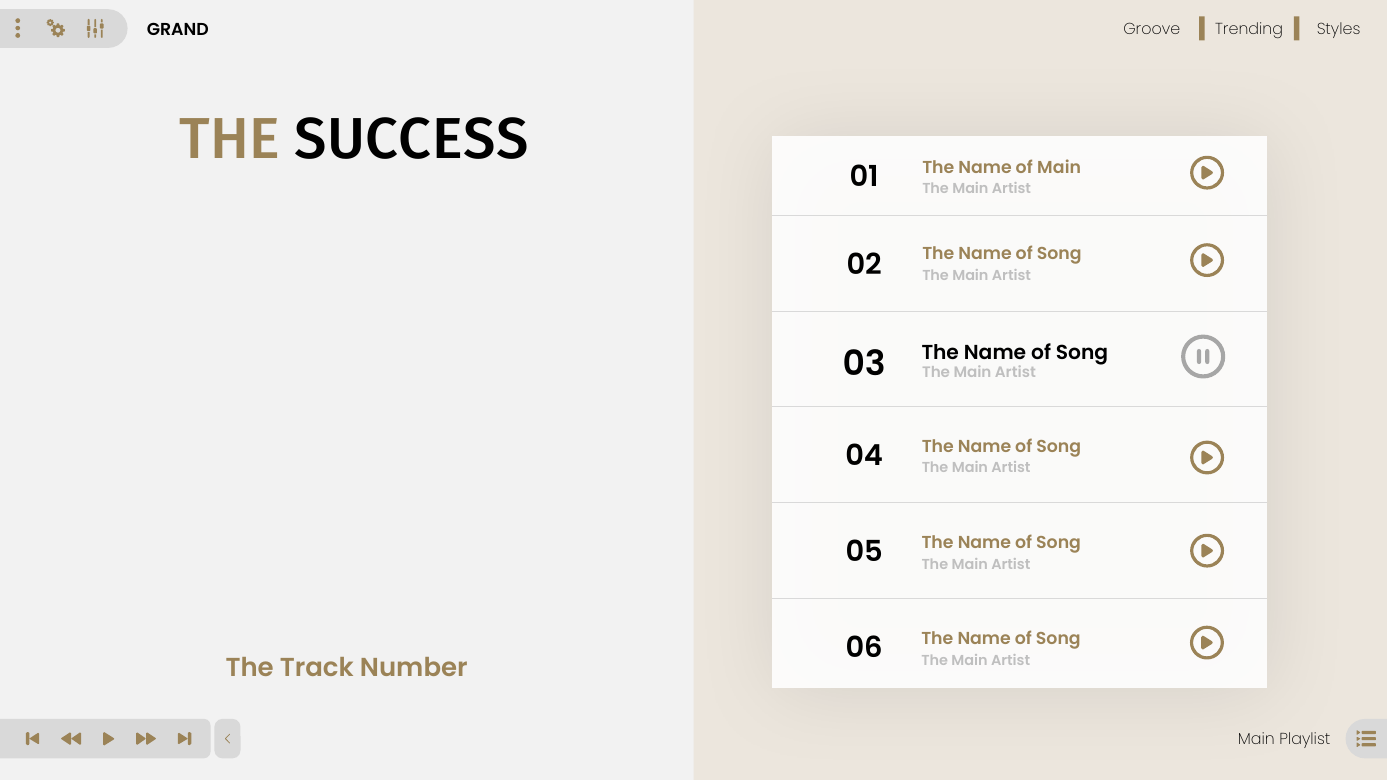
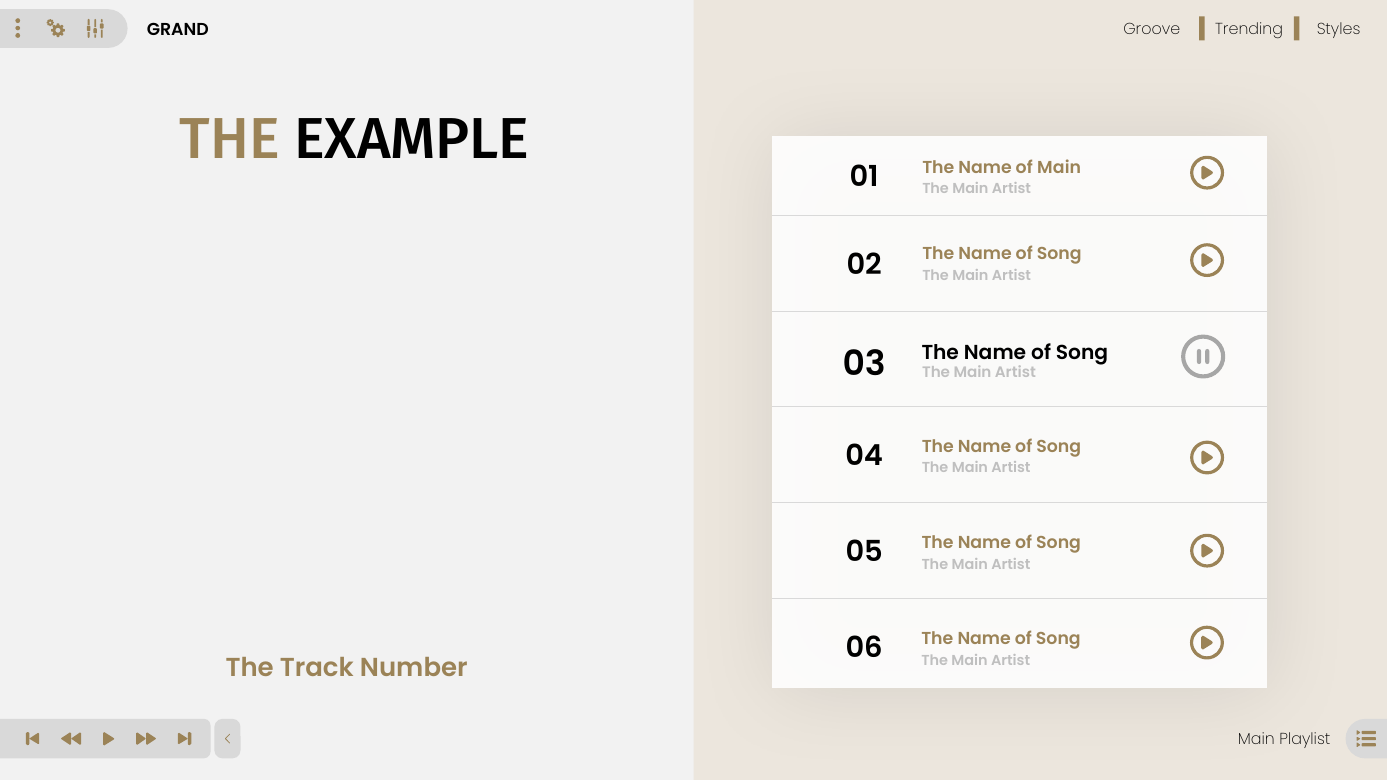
SUCCESS: SUCCESS -> EXAMPLE (412, 140)
